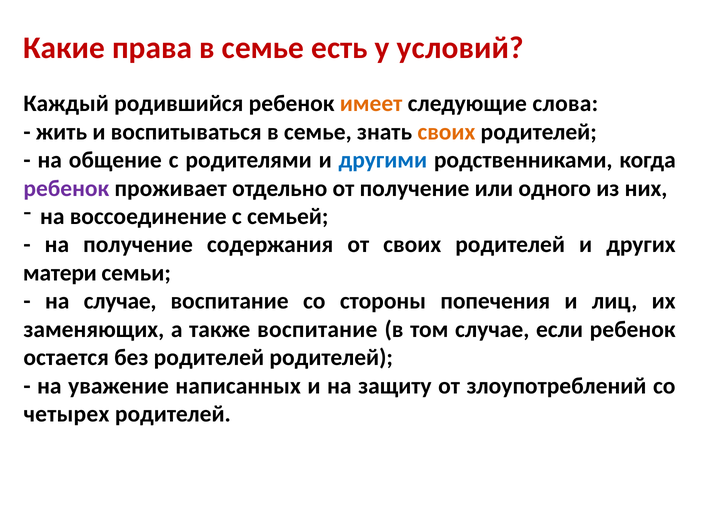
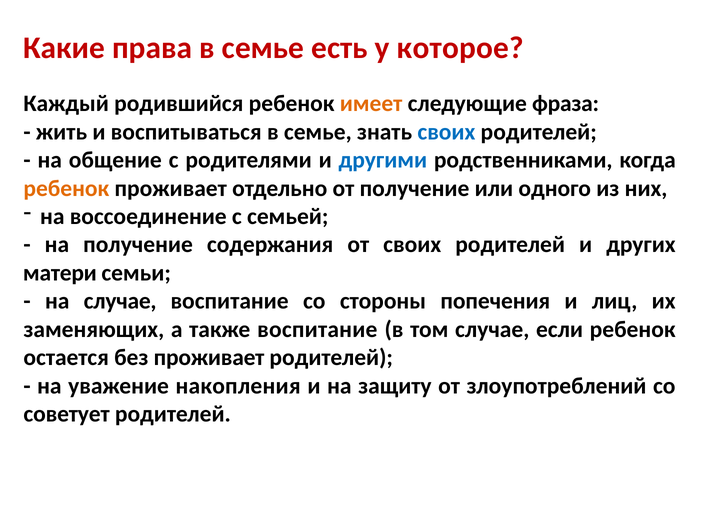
условий: условий -> которое (460, 48)
слова: слова -> фраза (566, 104)
своих colour: orange -> blue (446, 132)
ребенок colour: purple -> orange (66, 188)
без родителей: родителей -> проживает (209, 357)
написанных: написанных -> накопления (238, 386)
четырех: четырех -> советует (67, 414)
